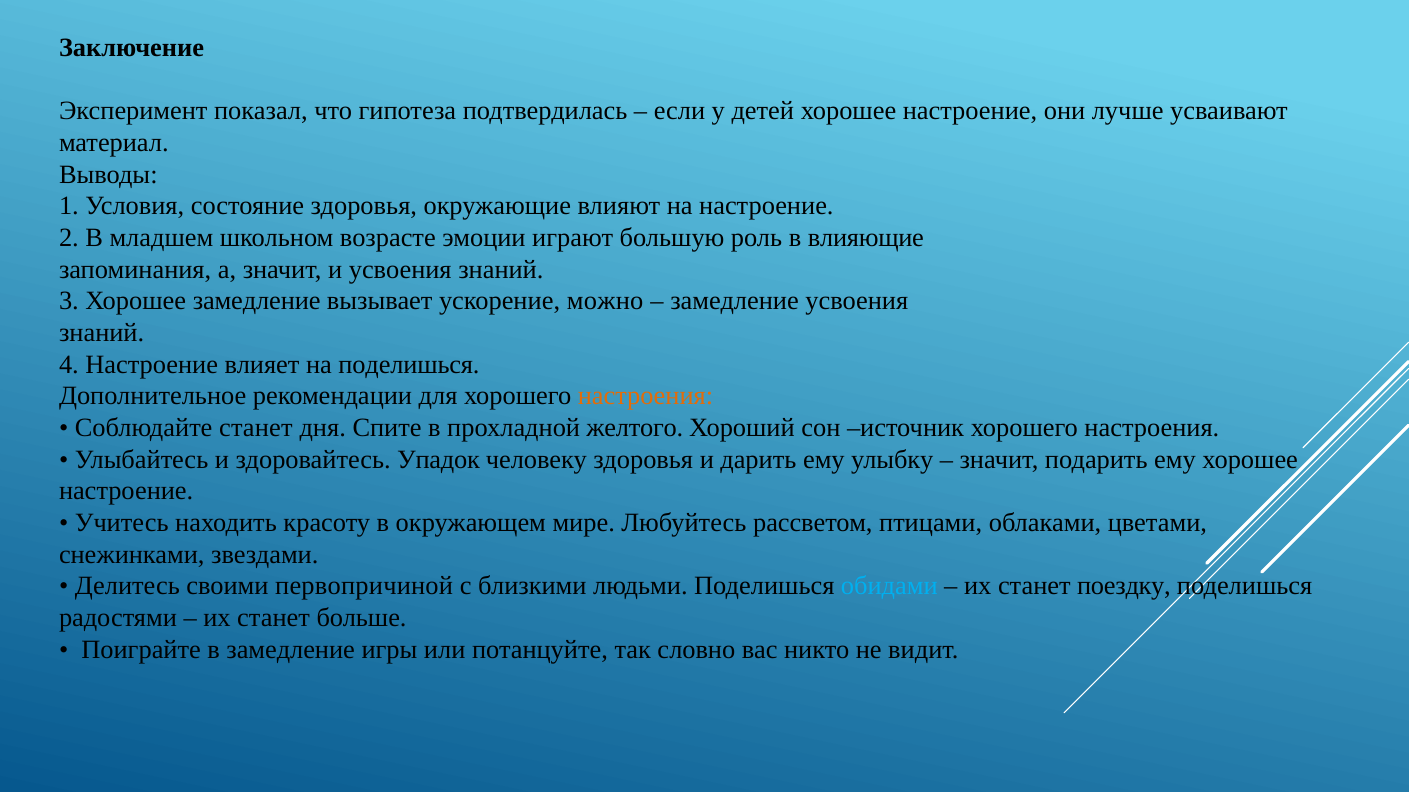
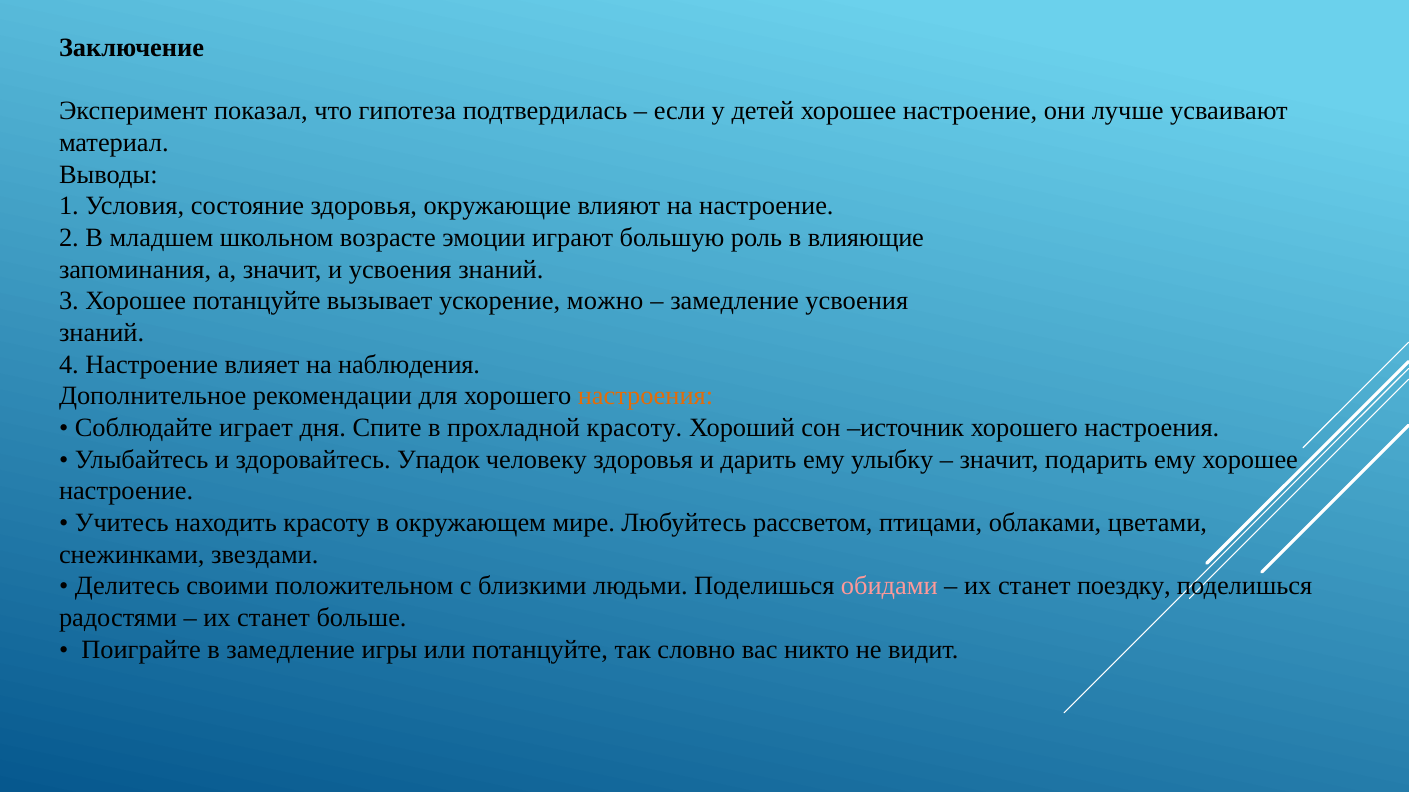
Хорошее замедление: замедление -> потанцуйте (257, 301)
на поделишься: поделишься -> наблюдения (409, 365)
Соблюдайте станет: станет -> играет (256, 428)
прохладной желтого: желтого -> красоту (635, 428)
первопричиной: первопричиной -> положительном (364, 587)
обидами colour: light blue -> pink (889, 587)
